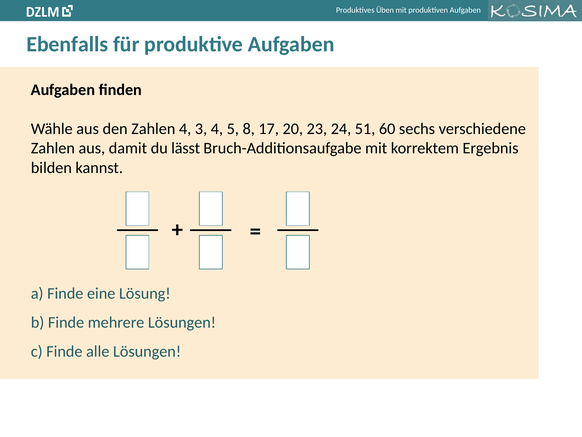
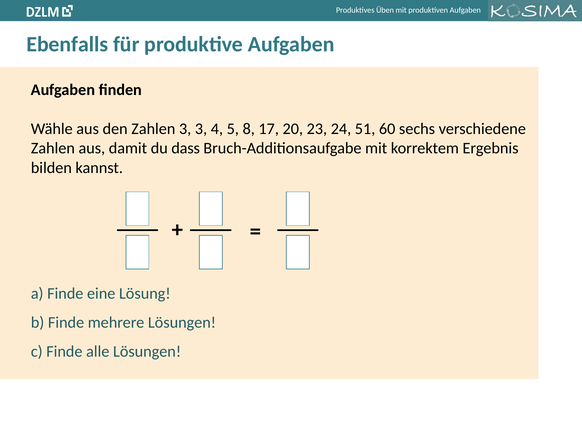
Zahlen 4: 4 -> 3 (185, 129)
lässt: lässt -> dass (186, 148)
